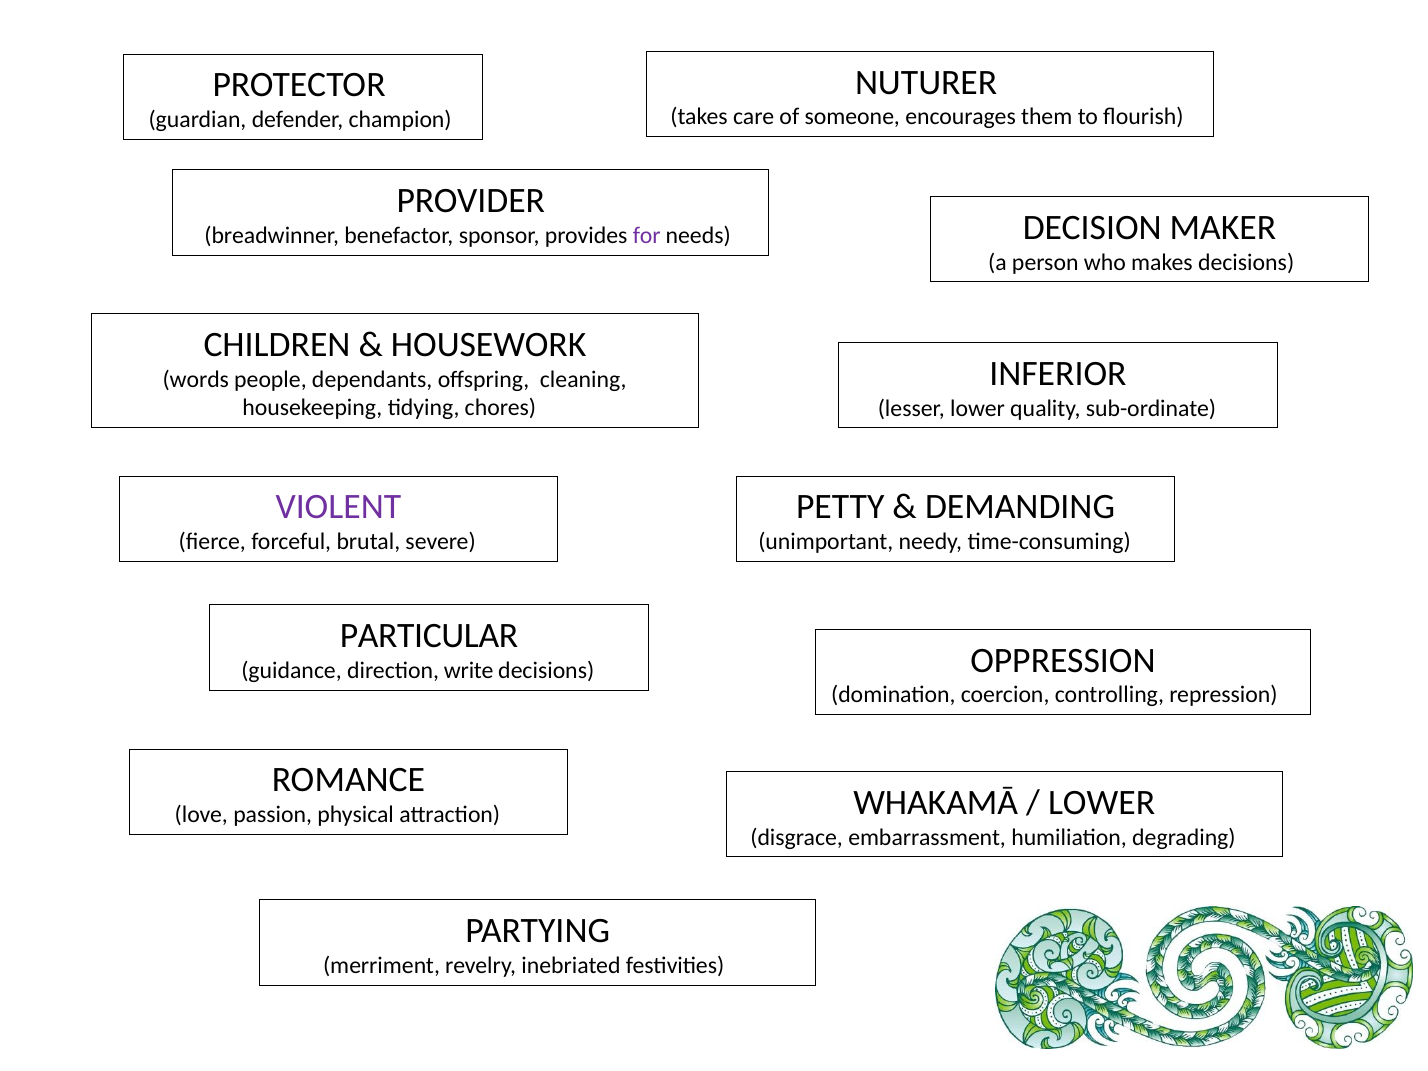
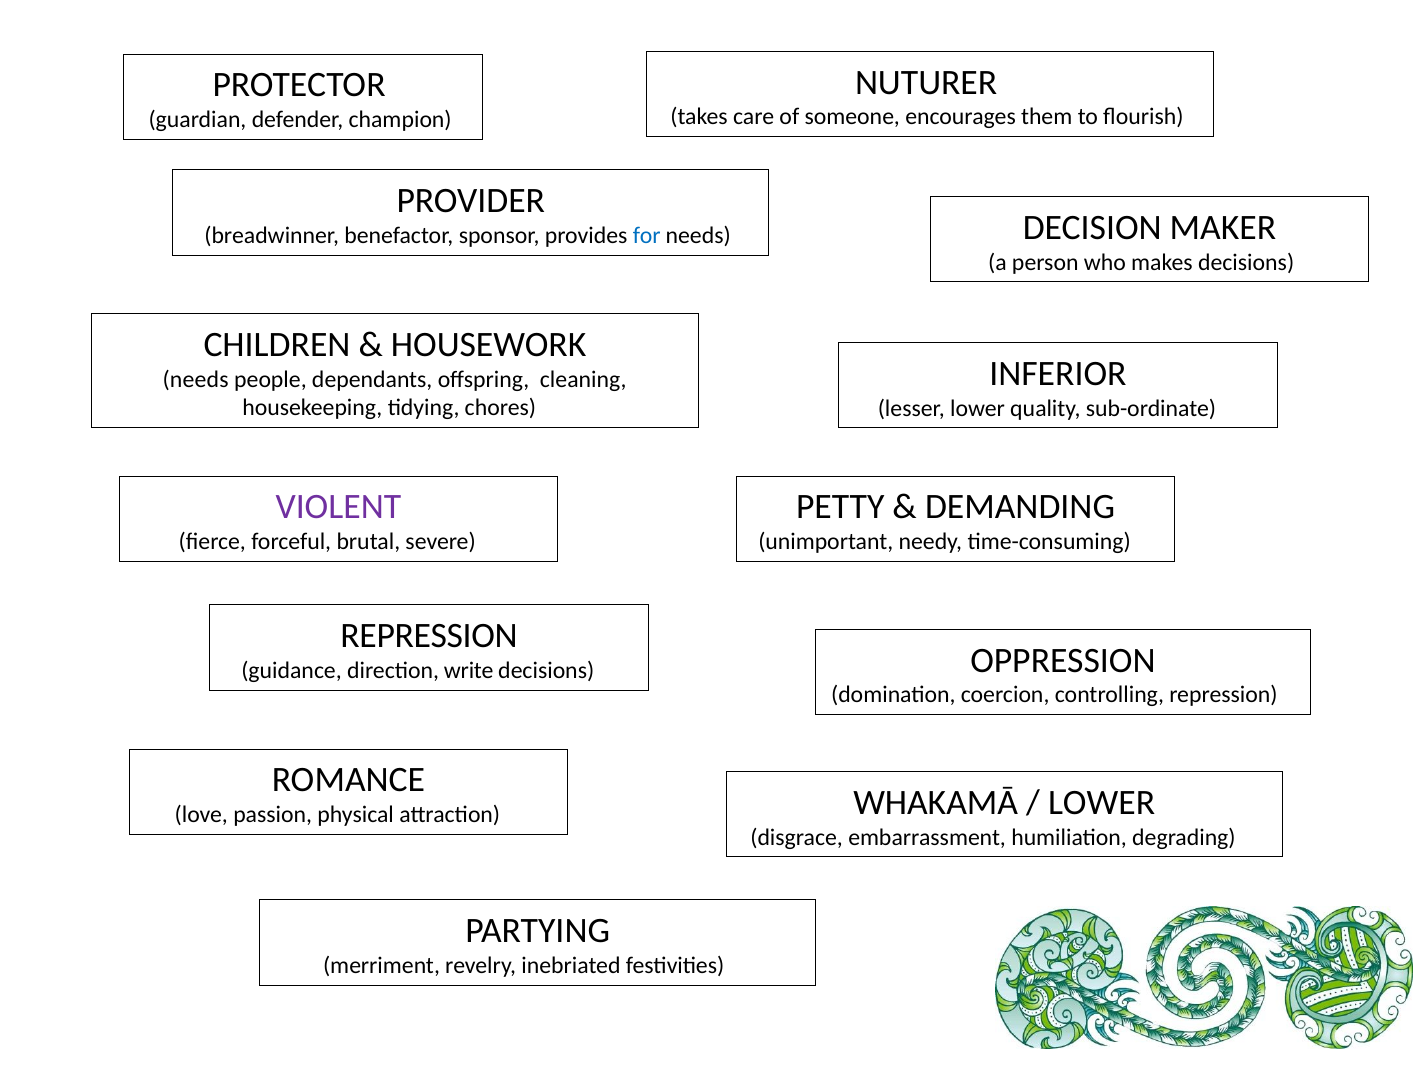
for colour: purple -> blue (647, 235)
words: words -> needs (196, 379)
PARTICULAR: PARTICULAR -> REPRESSION (429, 636)
